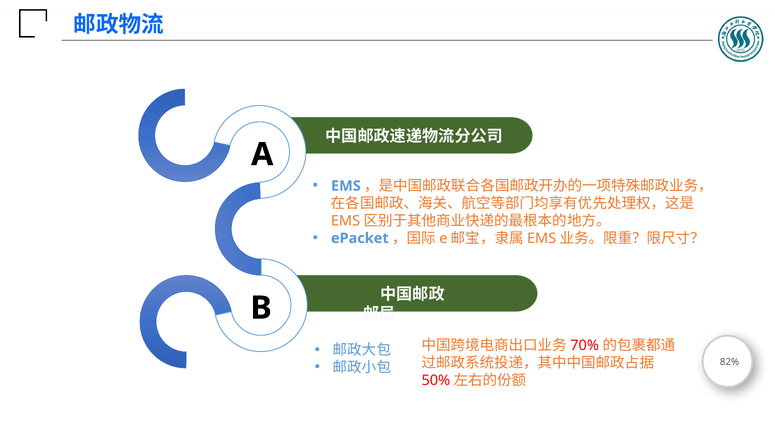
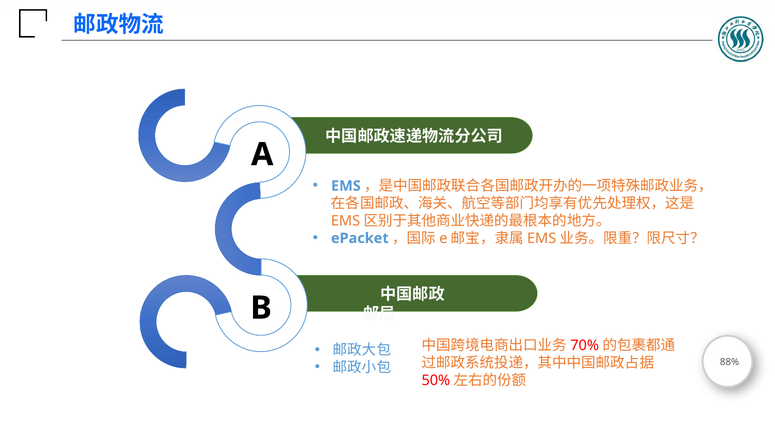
82%: 82% -> 88% (730, 362)
